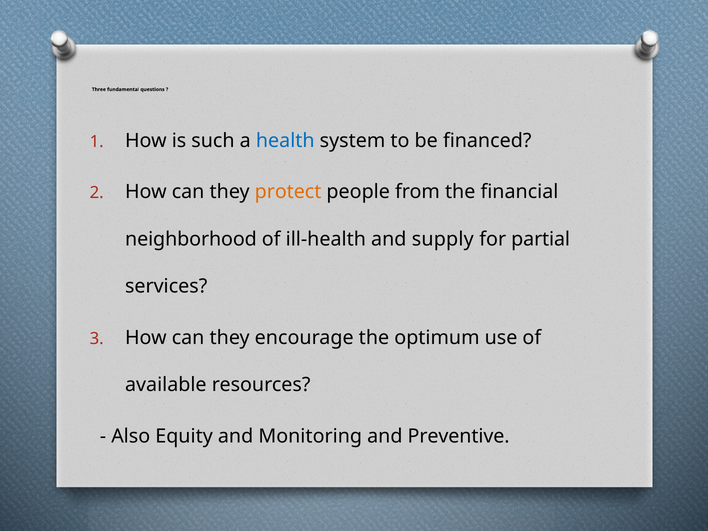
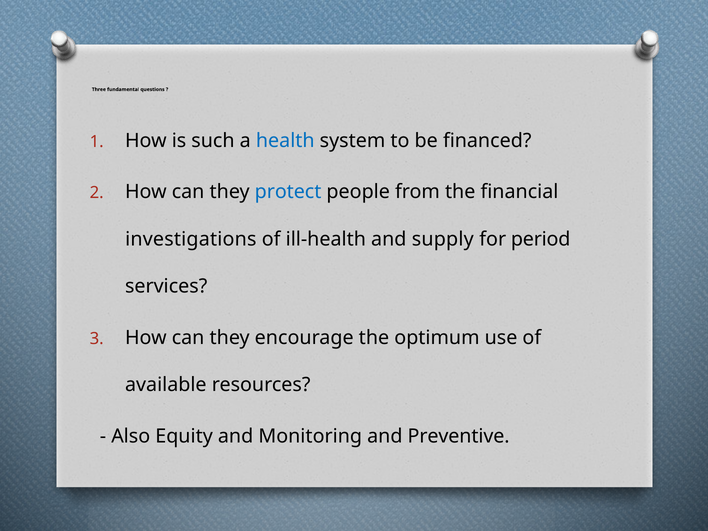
protect colour: orange -> blue (288, 192)
neighborhood: neighborhood -> investigations (191, 239)
partial: partial -> period (541, 239)
